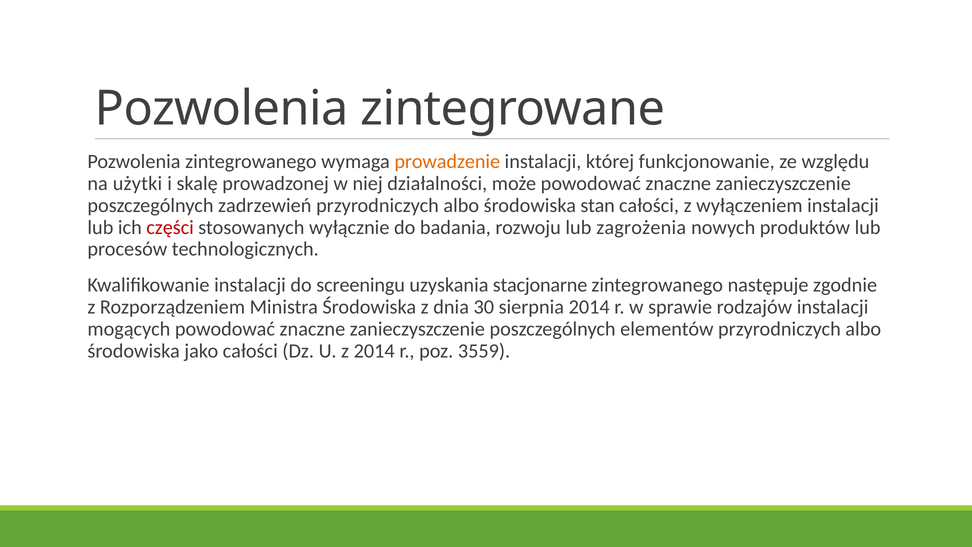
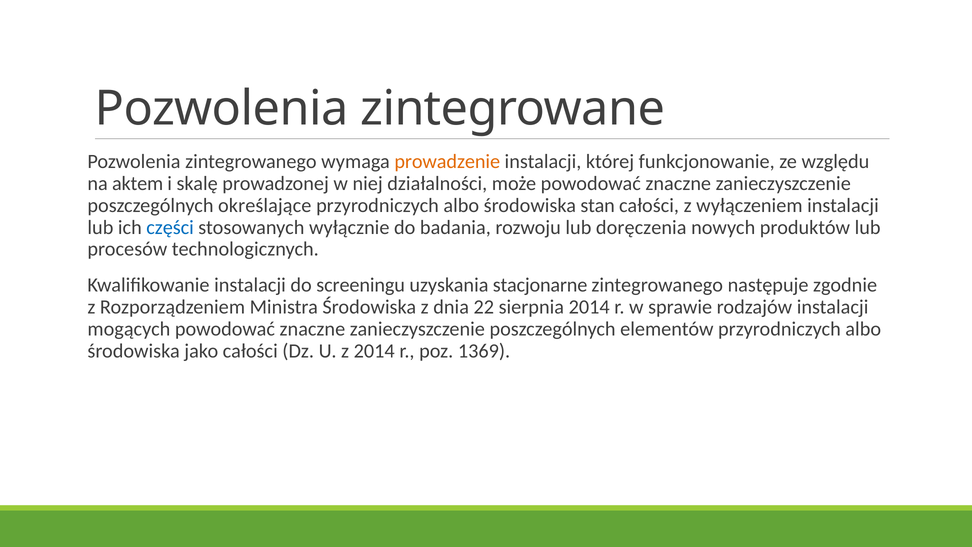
użytki: użytki -> aktem (138, 183)
zadrzewień: zadrzewień -> określające (265, 205)
części colour: red -> blue (170, 227)
zagrożenia: zagrożenia -> doręczenia (641, 227)
30: 30 -> 22 (484, 307)
3559: 3559 -> 1369 (484, 351)
